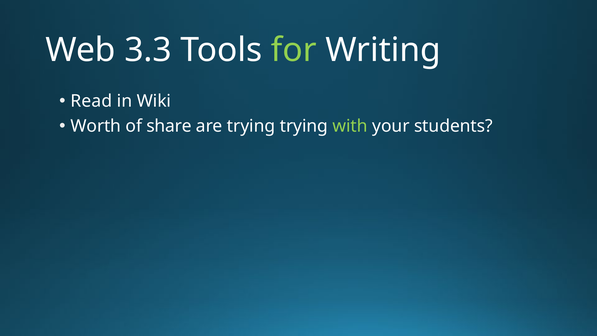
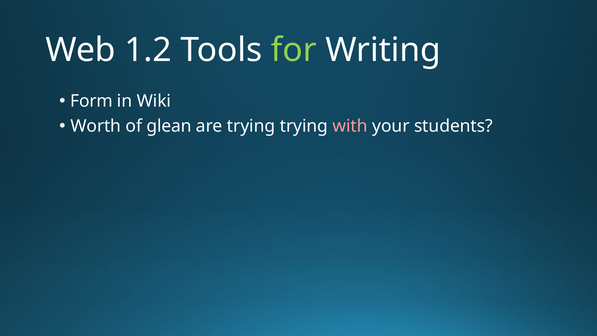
3.3: 3.3 -> 1.2 (148, 50)
Read: Read -> Form (92, 101)
share: share -> glean (169, 126)
with colour: light green -> pink (350, 126)
